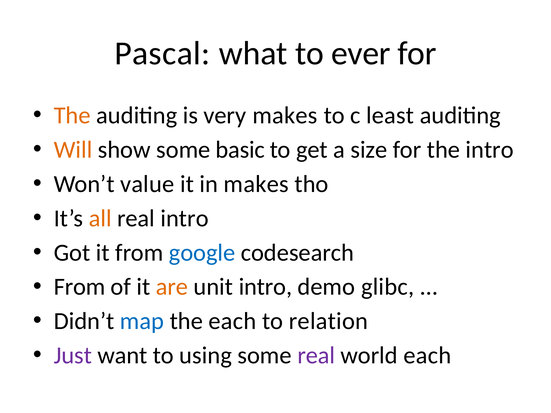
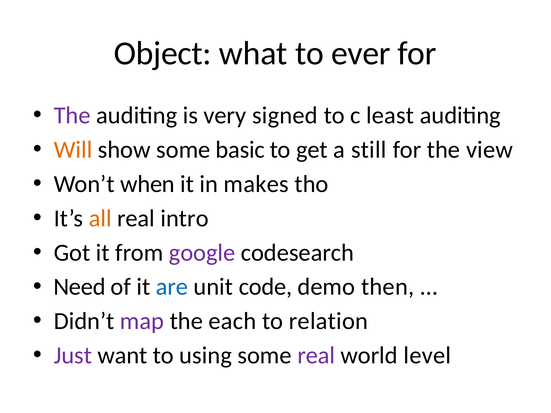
Pascal: Pascal -> Object (163, 53)
The colour: orange -> purple (72, 116)
very makes: makes -> signed (285, 116)
size: size -> still (369, 150)
the intro: intro -> view (490, 150)
value: value -> when (147, 184)
google colour: blue -> purple (202, 253)
From: From -> Need (80, 287)
are colour: orange -> blue (172, 287)
unit intro: intro -> code (265, 287)
glibc: glibc -> then (388, 287)
map colour: blue -> purple (142, 321)
world each: each -> level (427, 356)
